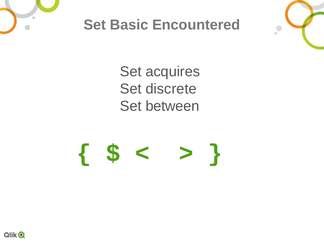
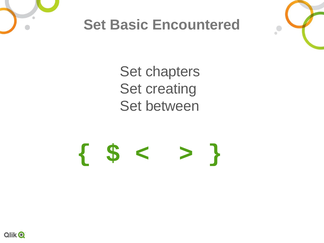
acquires: acquires -> chapters (173, 72)
discrete: discrete -> creating (171, 89)
